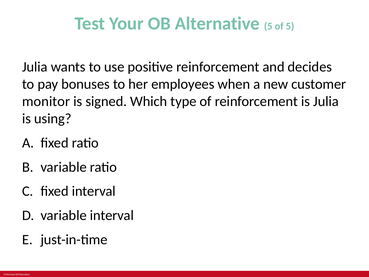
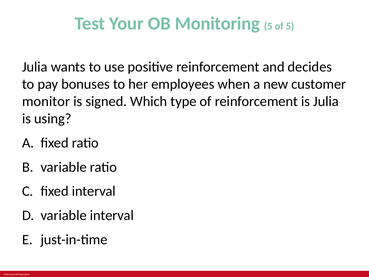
Alternative: Alternative -> Monitoring (217, 23)
